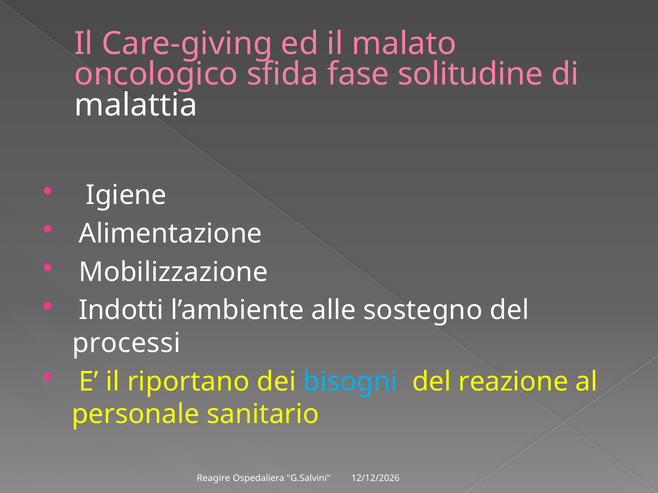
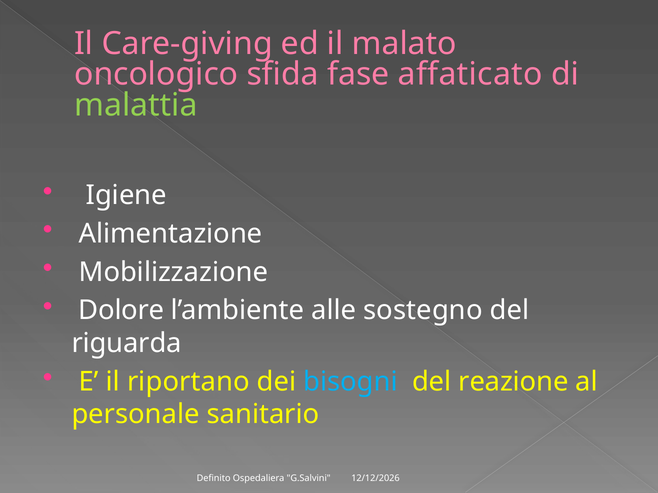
solitudine: solitudine -> affaticato (470, 74)
malattia colour: white -> light green (136, 105)
Indotti: Indotti -> Dolore (121, 311)
processi: processi -> riguarda (127, 344)
Reagire: Reagire -> Definito (214, 479)
